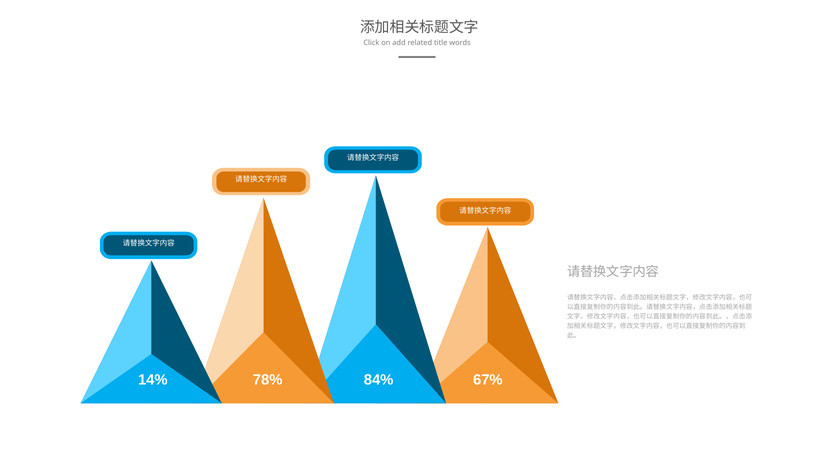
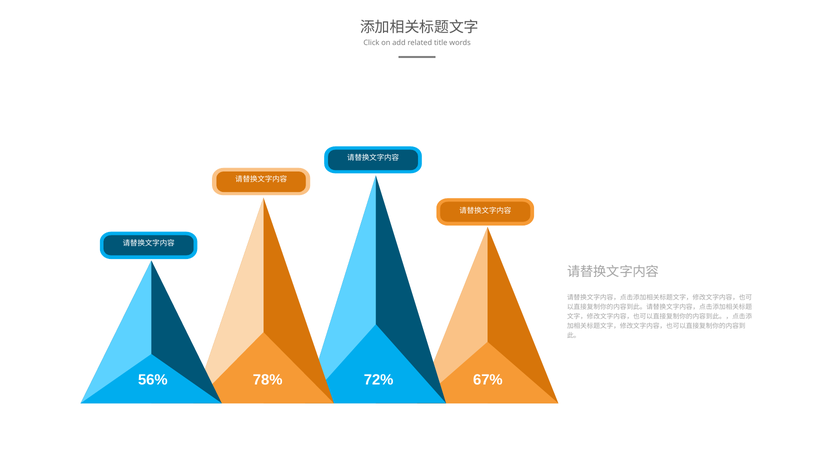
14%: 14% -> 56% (153, 380)
84%: 84% -> 72% (379, 380)
